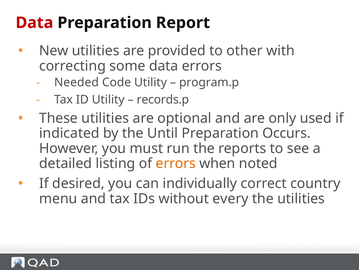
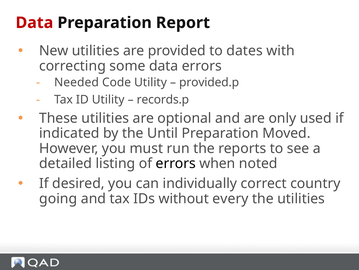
other: other -> dates (245, 51)
program.p: program.p -> provided.p (209, 82)
Occurs: Occurs -> Moved (286, 133)
errors colour: orange -> black (176, 163)
menu: menu -> going (58, 198)
